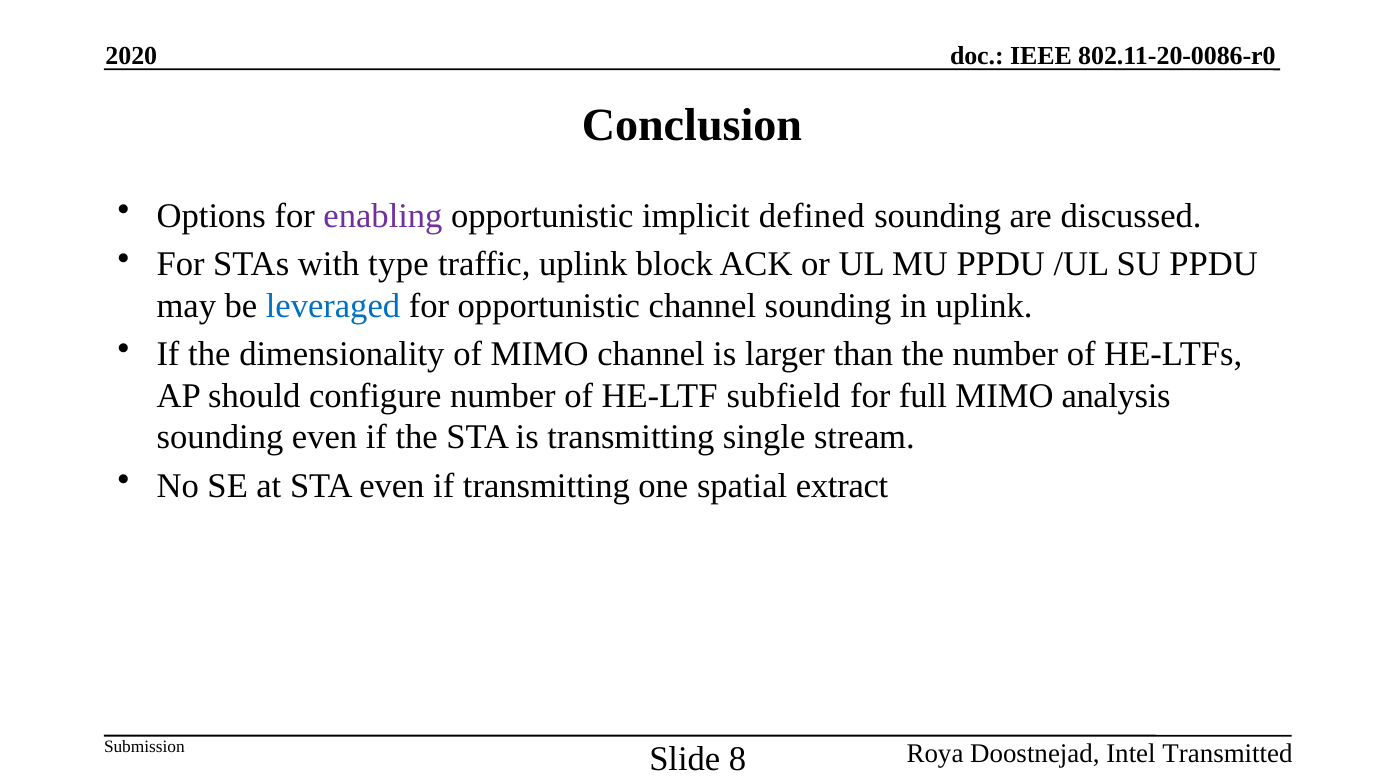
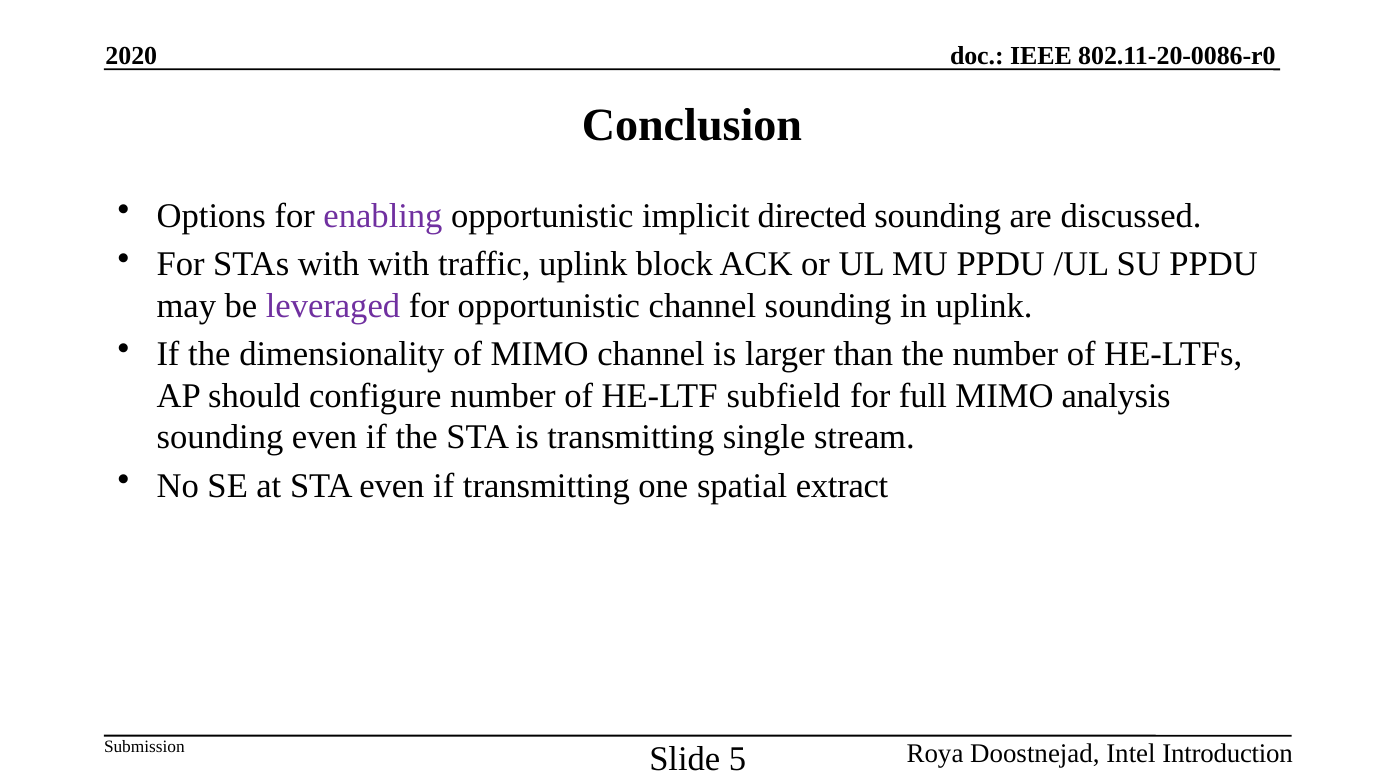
defined: defined -> directed (812, 216)
with type: type -> with (399, 264)
leveraged colour: blue -> purple (333, 306)
Transmitted: Transmitted -> Introduction (1228, 753)
8: 8 -> 5 (738, 758)
